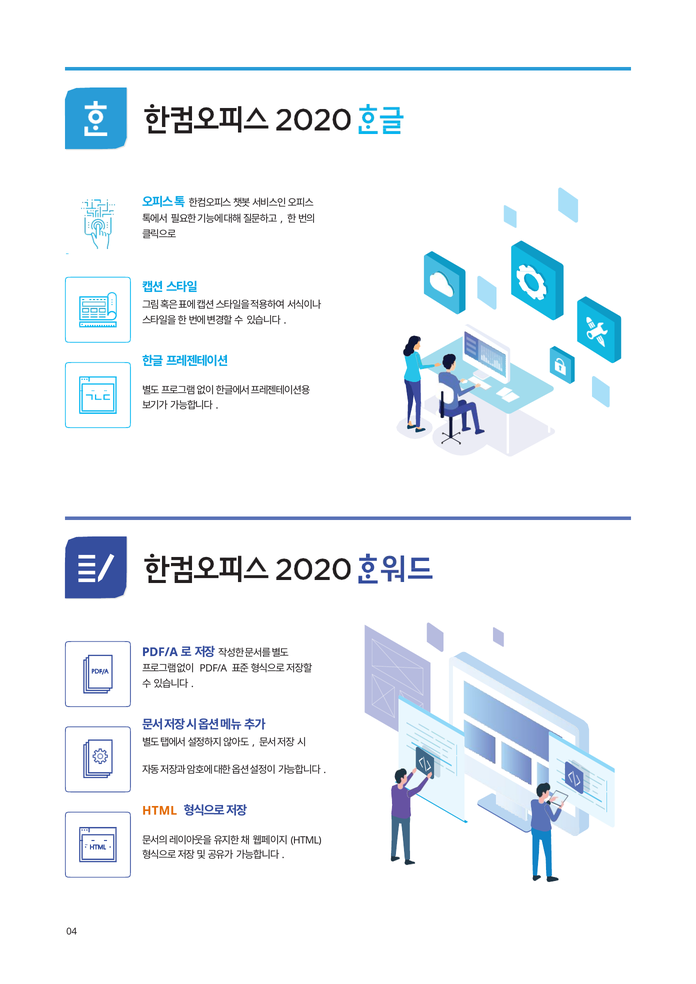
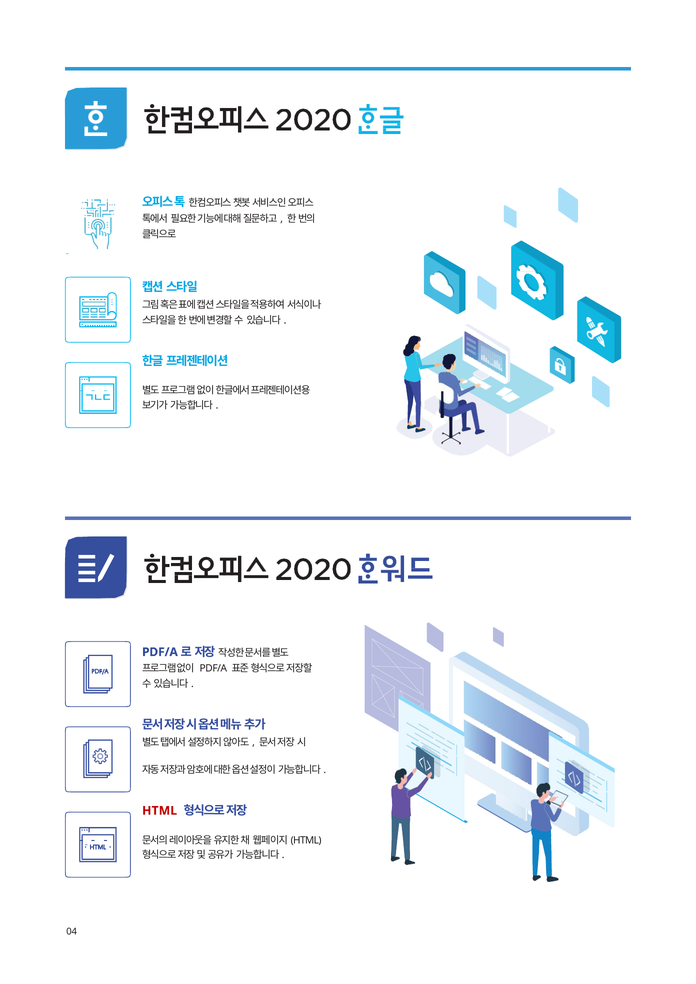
HTML colour: orange -> red (160, 810)
